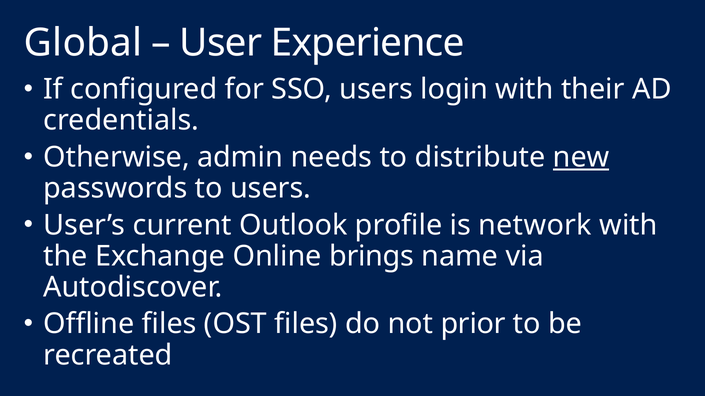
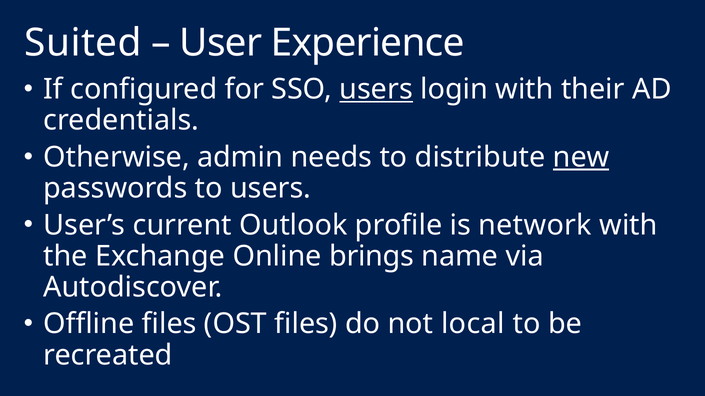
Global: Global -> Suited (83, 43)
users underline: none -> present (376, 89)
prior: prior -> local (473, 324)
